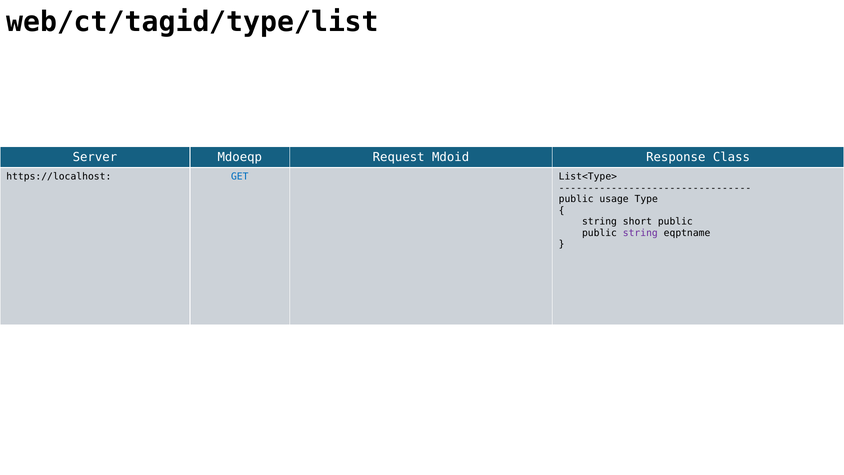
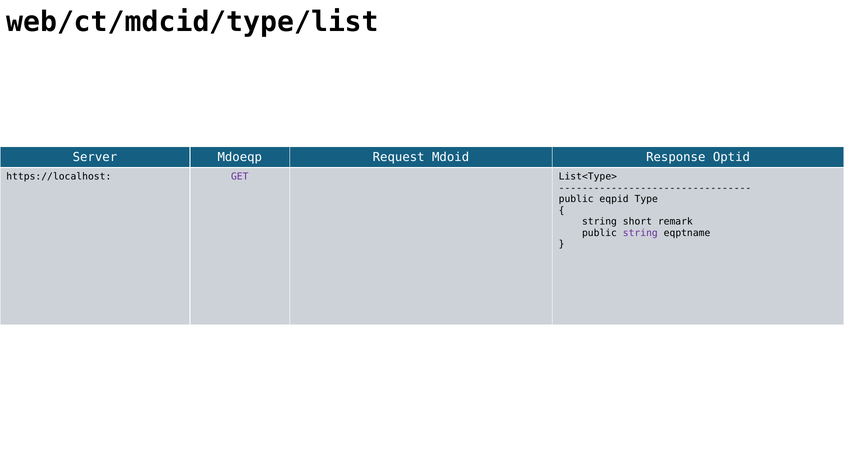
web/ct/tagid/type/list: web/ct/tagid/type/list -> web/ct/mdcid/type/list (193, 22)
Class: Class -> Optid (731, 157)
GET colour: blue -> purple (240, 176)
usage: usage -> eqpid (614, 199)
short public: public -> remark (675, 222)
